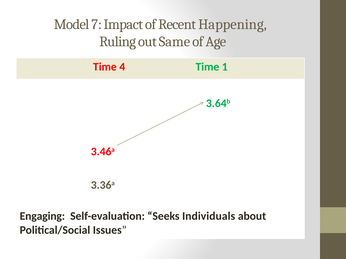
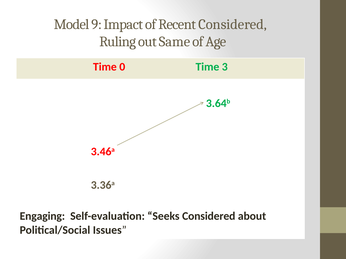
7: 7 -> 9 (97, 24)
Recent Happening: Happening -> Considered (233, 24)
4: 4 -> 0 (122, 67)
1: 1 -> 3 (225, 67)
Seeks Individuals: Individuals -> Considered (209, 217)
